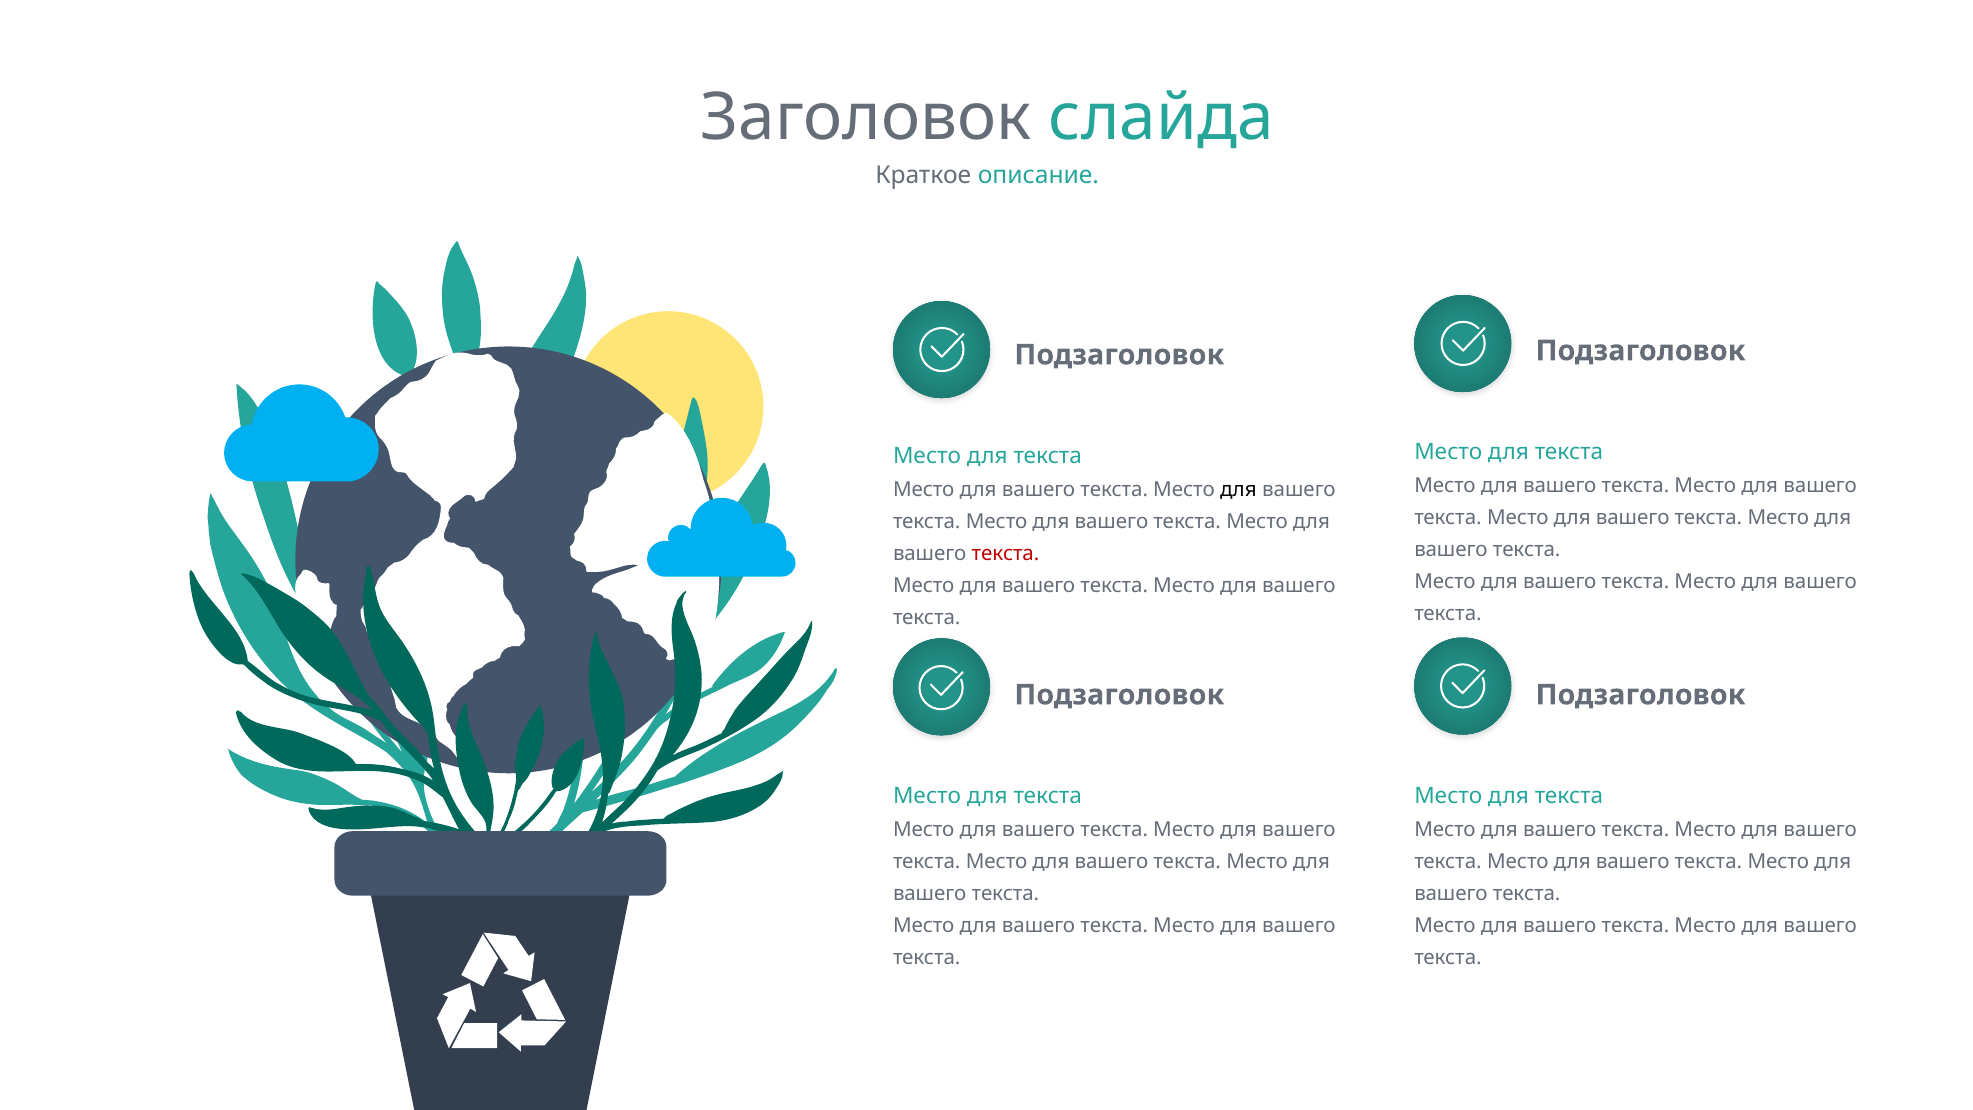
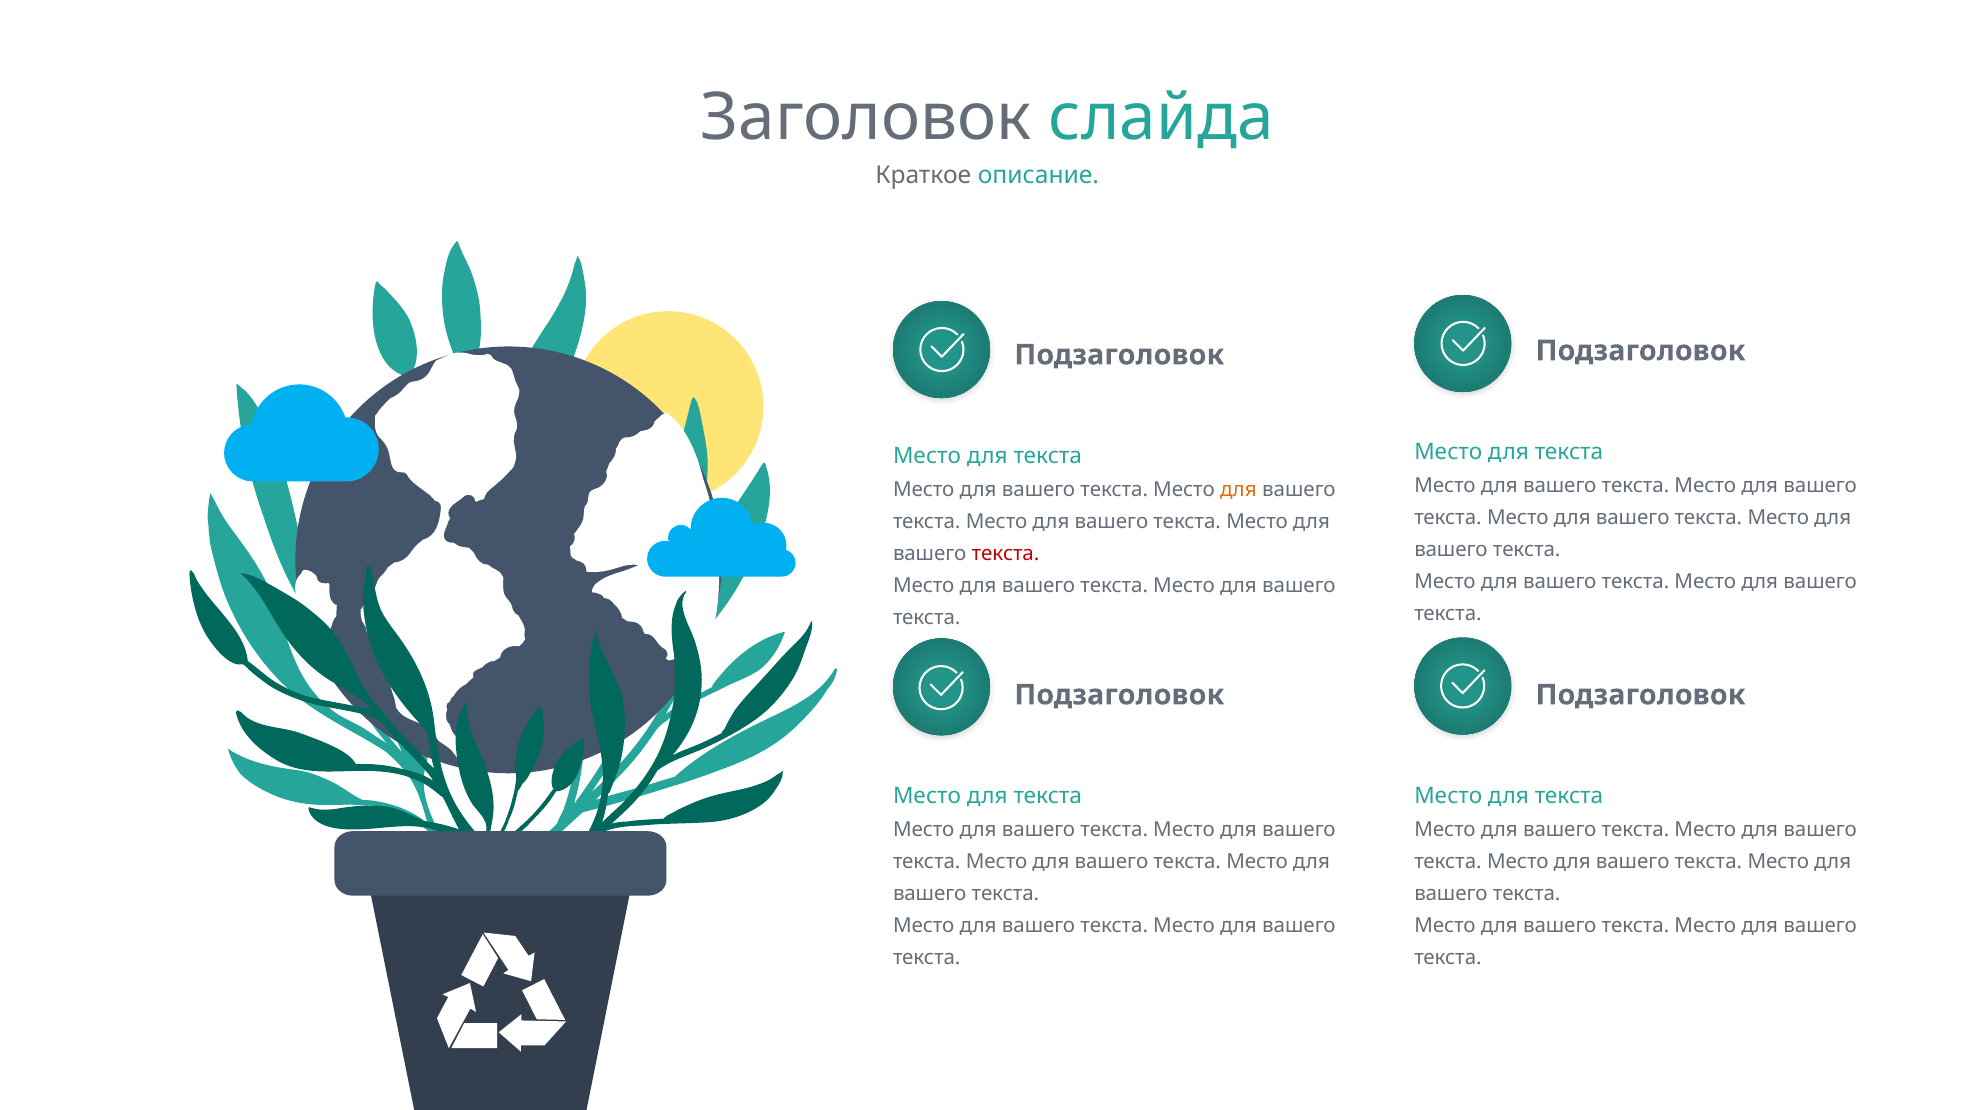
для colour: black -> orange (1238, 489)
